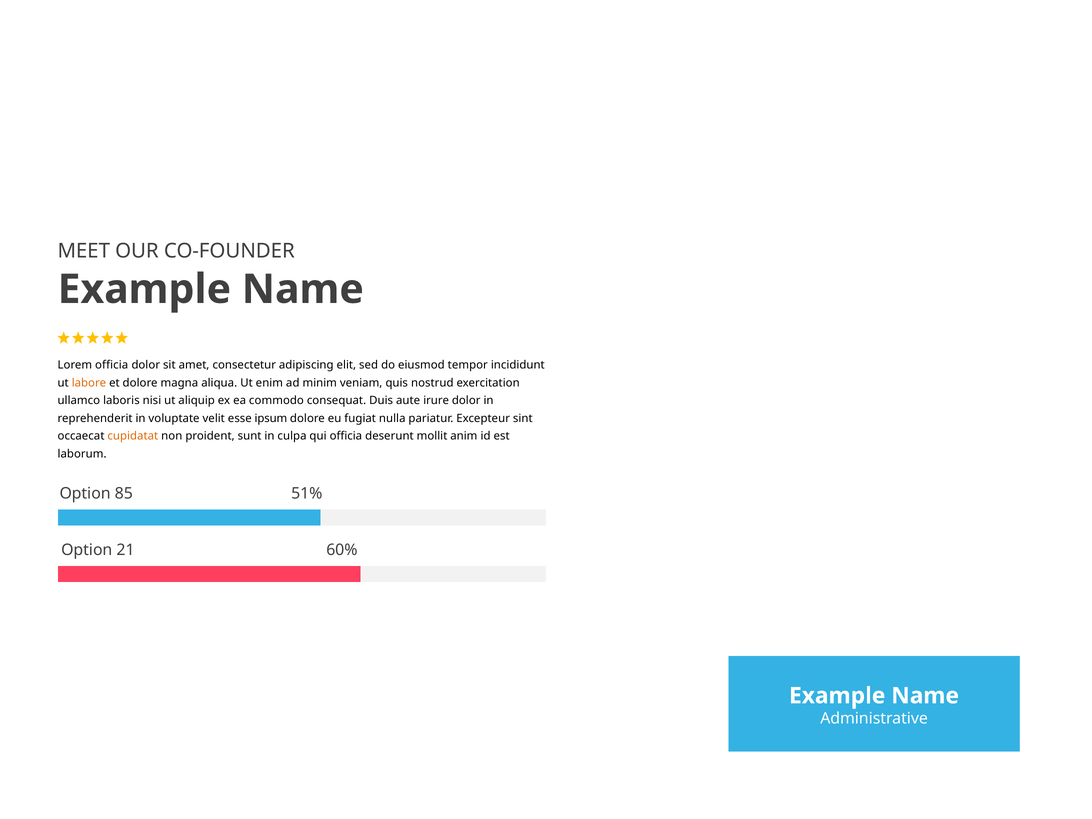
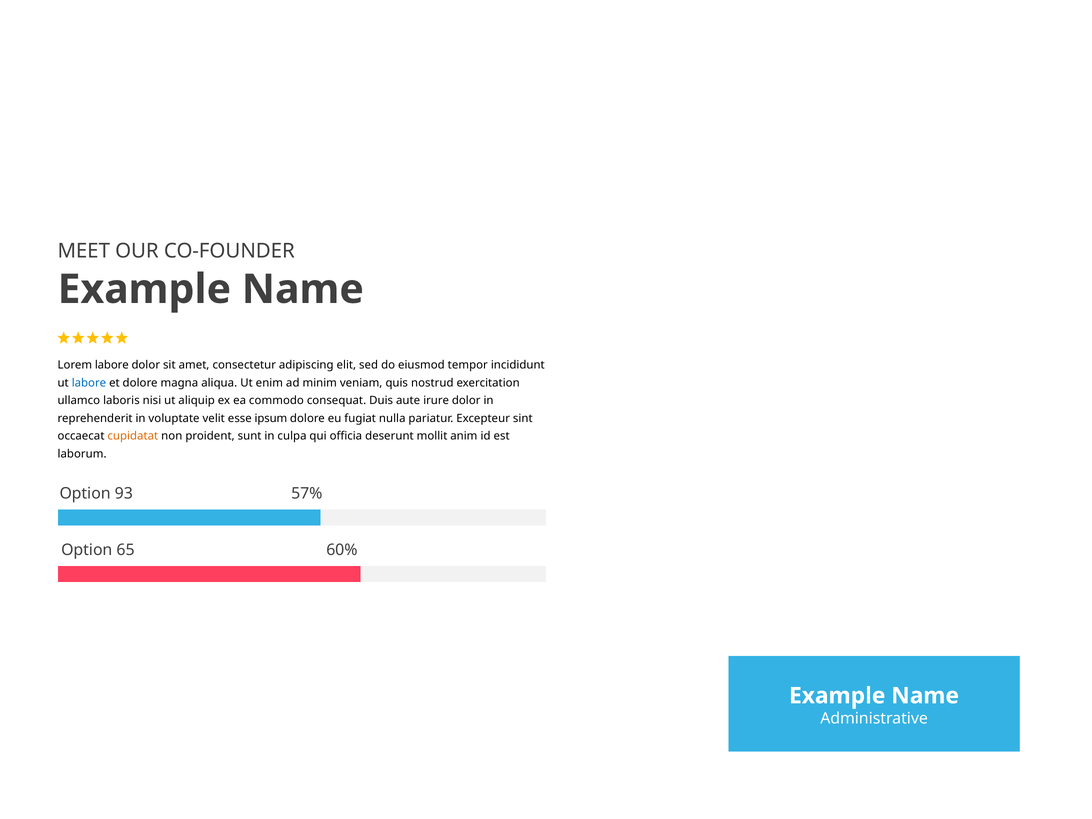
Lorem officia: officia -> labore (112, 365)
labore colour: orange -> blue (89, 383)
85: 85 -> 93 (124, 493)
51%: 51% -> 57% (307, 493)
21: 21 -> 65 (126, 550)
